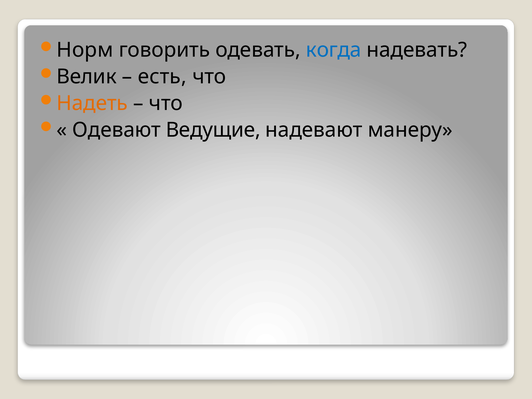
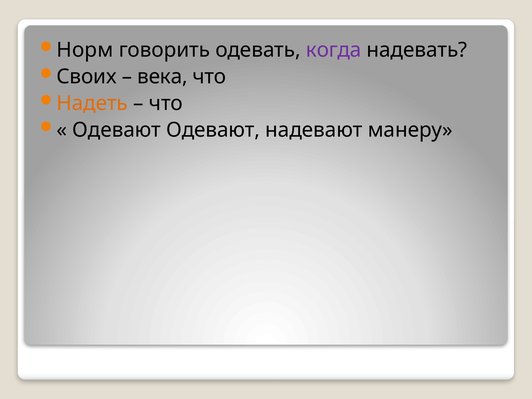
когда colour: blue -> purple (334, 50)
Велик: Велик -> Своих (87, 77)
есть: есть -> века (162, 77)
Одевают Ведущие: Ведущие -> Одевают (213, 130)
